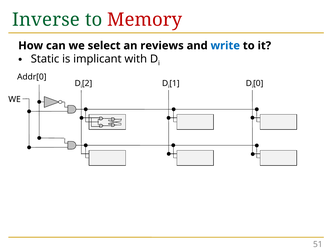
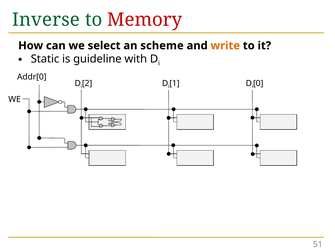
reviews: reviews -> scheme (162, 46)
write colour: blue -> orange (225, 46)
implicant: implicant -> guideline (97, 59)
